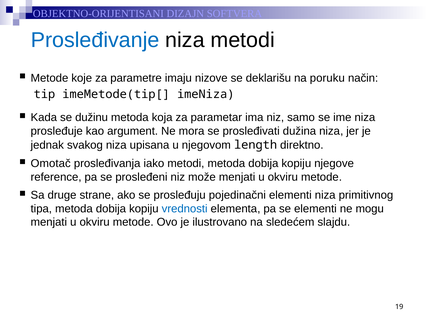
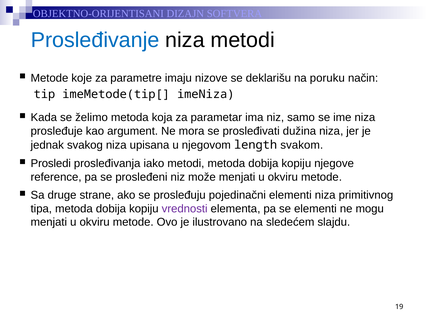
dužinu: dužinu -> želimo (92, 118)
direktno: direktno -> svakom (302, 146)
Omotač: Omotač -> Prosledi (51, 164)
vrednosti colour: blue -> purple (185, 209)
